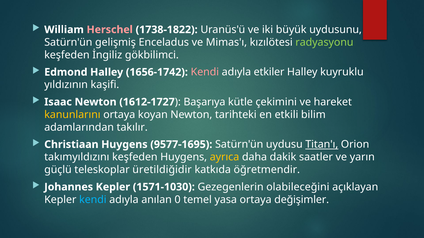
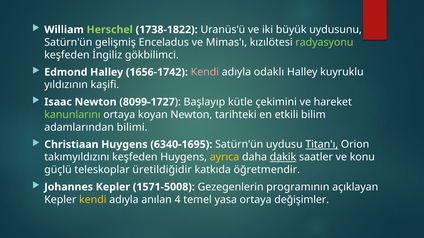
Herschel colour: pink -> light green (110, 30)
etkiler: etkiler -> odaklı (269, 72)
1612-1727: 1612-1727 -> 8099-1727 (147, 102)
Başarıya: Başarıya -> Başlayıp (204, 102)
kanunlarını colour: yellow -> light green (72, 115)
takılır: takılır -> bilimi (132, 128)
9577-1695: 9577-1695 -> 6340-1695 (181, 145)
dakik underline: none -> present (283, 157)
yarın: yarın -> konu (362, 157)
1571-1030: 1571-1030 -> 1571-5008 (164, 187)
olabileceğini: olabileceğini -> programının (298, 187)
kendi colour: light blue -> yellow (93, 200)
0: 0 -> 4 (178, 200)
